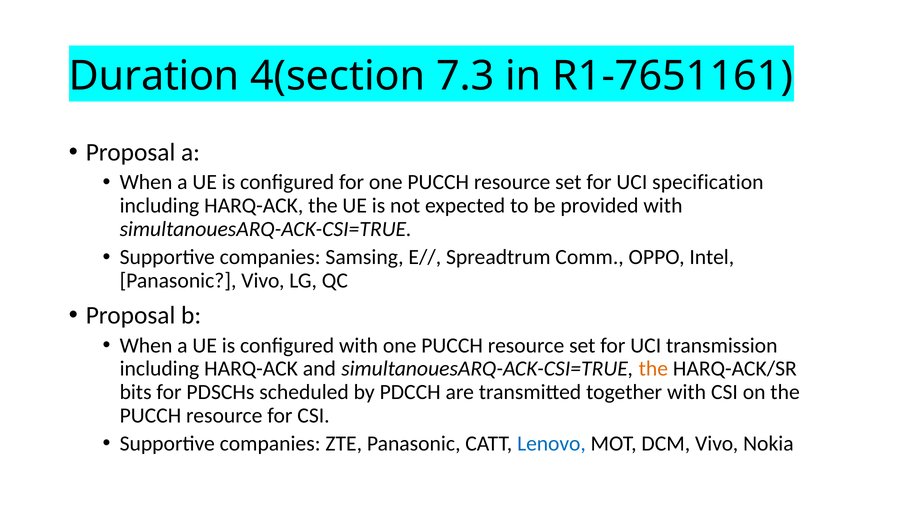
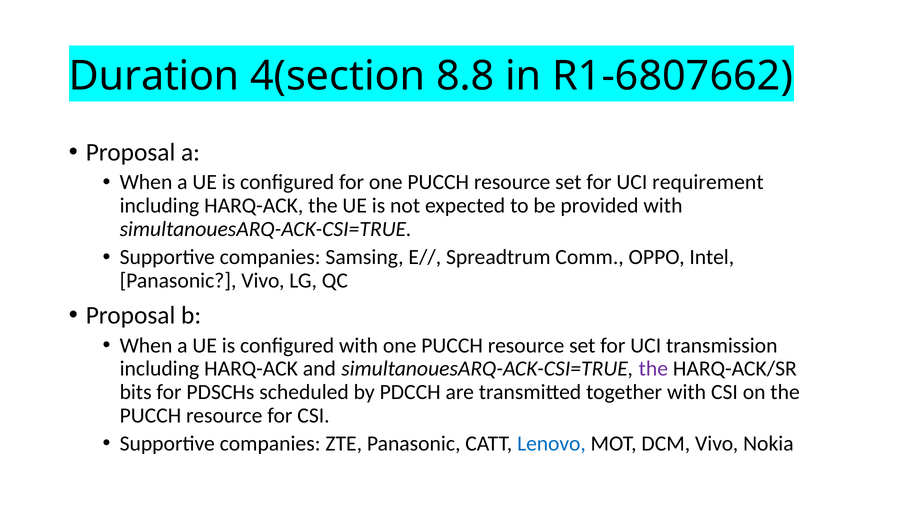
7.3: 7.3 -> 8.8 (465, 76)
R1-7651161: R1-7651161 -> R1-6807662 (673, 76)
specification: specification -> requirement (708, 182)
the colour: orange -> purple (653, 369)
